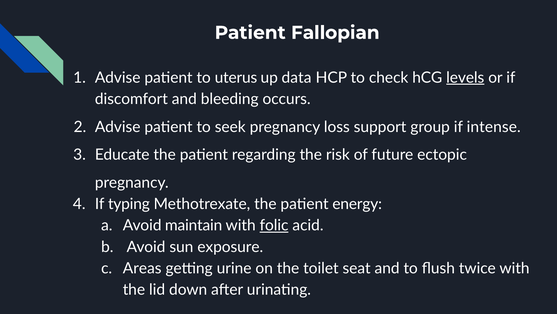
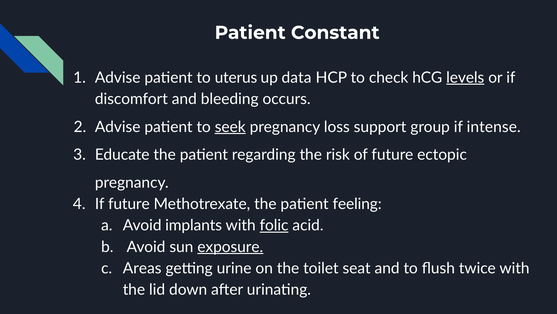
Fallopian: Fallopian -> Constant (335, 33)
seek underline: none -> present (230, 127)
If typing: typing -> future (129, 204)
energy: energy -> feeling (357, 204)
maintain: maintain -> implants (194, 225)
exposure underline: none -> present (230, 246)
